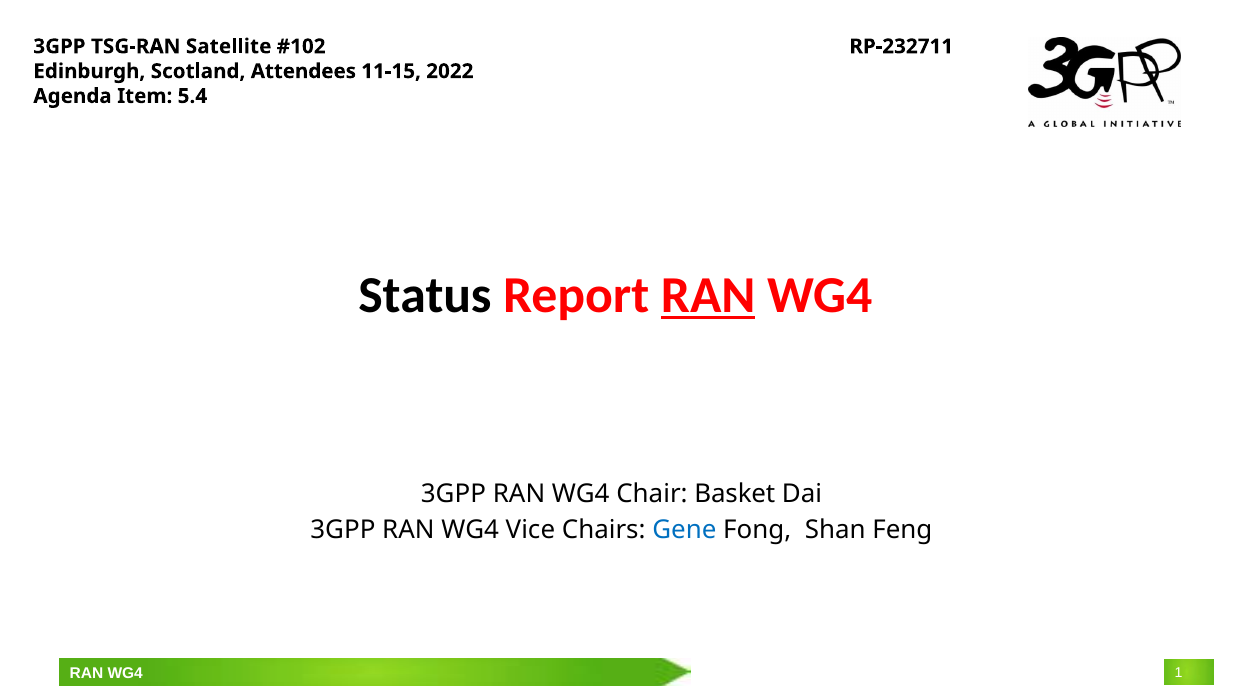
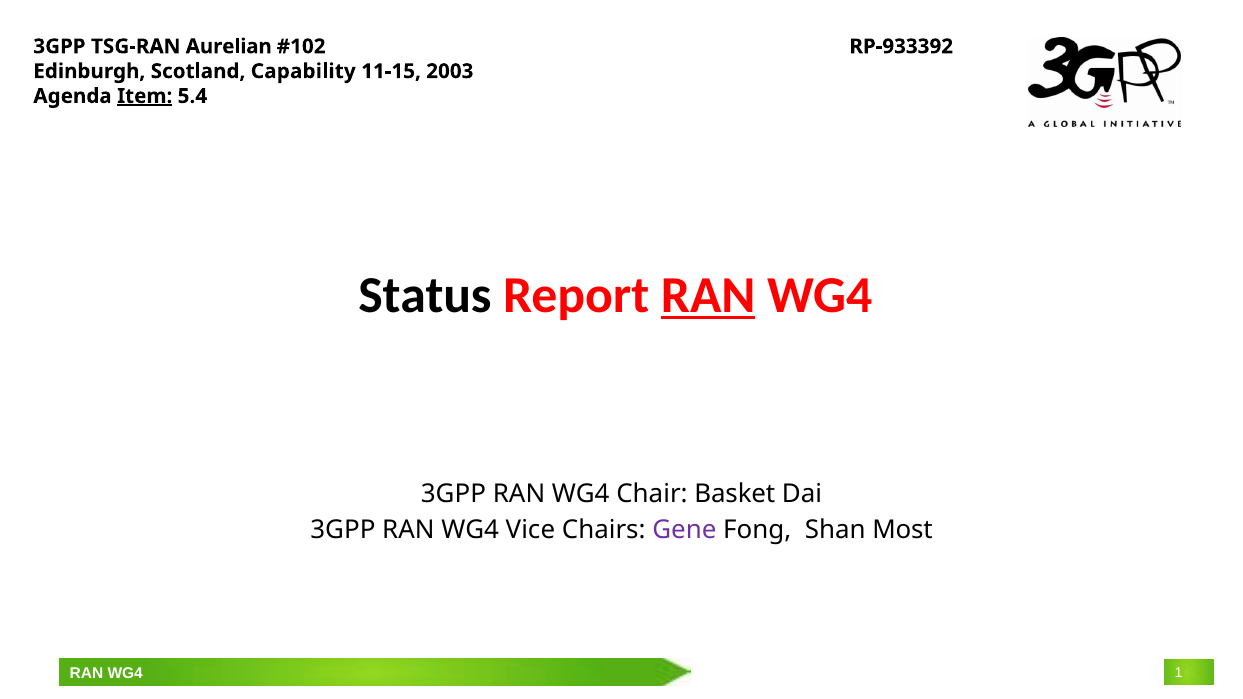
Satellite: Satellite -> Aurelian (229, 46)
RP-232711: RP-232711 -> RP-933392 (901, 46)
Attendees: Attendees -> Capability (303, 71)
2022: 2022 -> 2003 (450, 71)
Item underline: none -> present (145, 96)
Gene colour: blue -> purple (684, 530)
Feng: Feng -> Most (903, 530)
